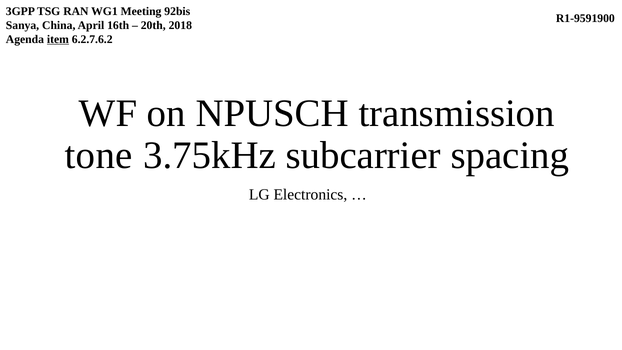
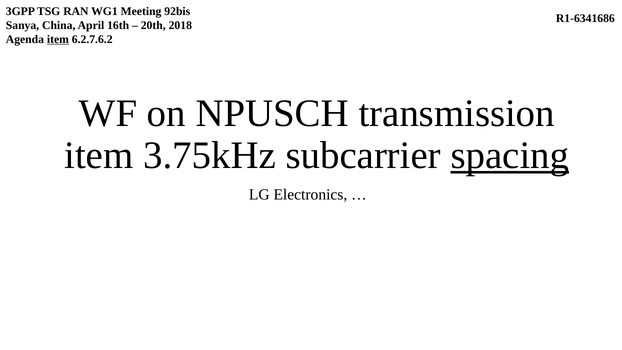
R1-9591900: R1-9591900 -> R1-6341686 (585, 18)
tone: tone -> item (99, 155)
spacing underline: none -> present (510, 155)
